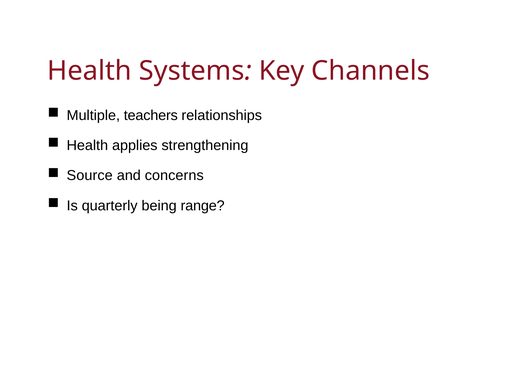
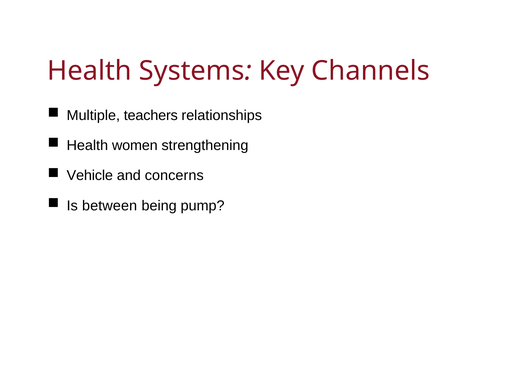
applies: applies -> women (135, 145)
Source: Source -> Vehicle (90, 176)
quarterly: quarterly -> between (110, 206)
range: range -> pump (203, 206)
